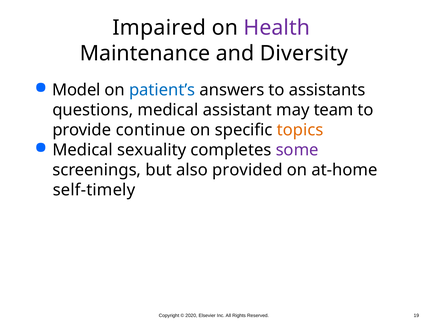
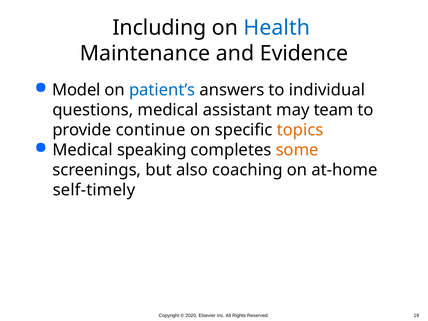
Impaired: Impaired -> Including (159, 28)
Health colour: purple -> blue (277, 28)
Diversity: Diversity -> Evidence (304, 54)
assistants: assistants -> individual (327, 90)
sexuality: sexuality -> speaking (152, 150)
some colour: purple -> orange (297, 150)
provided: provided -> coaching (247, 170)
